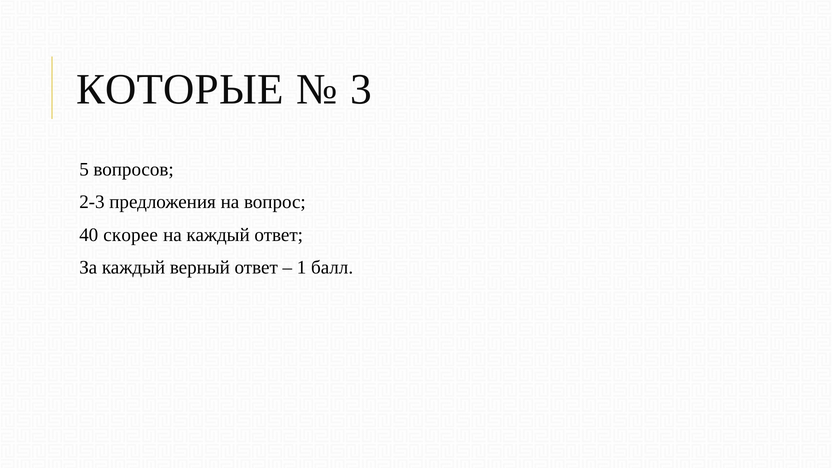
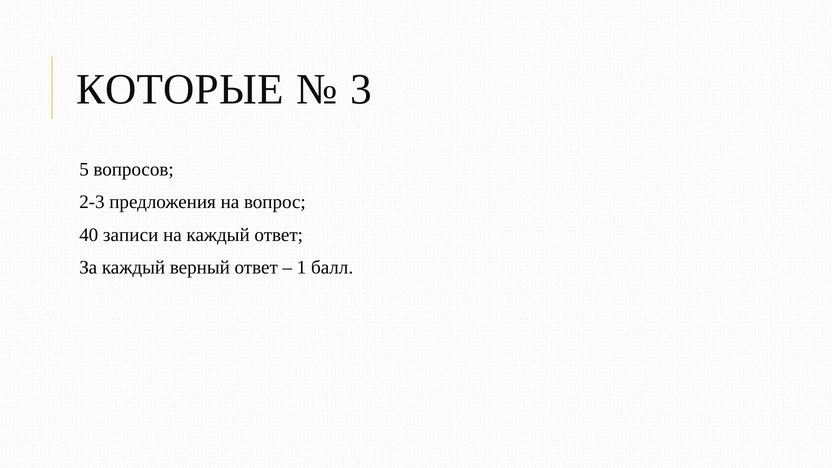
скорее: скорее -> записи (131, 235)
